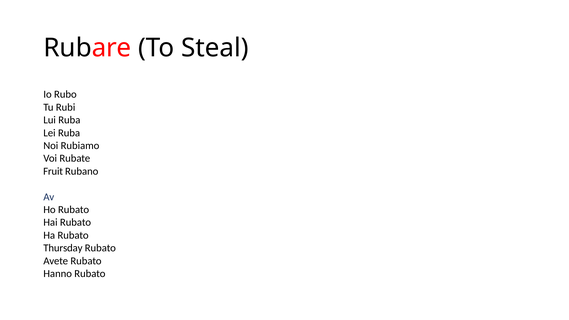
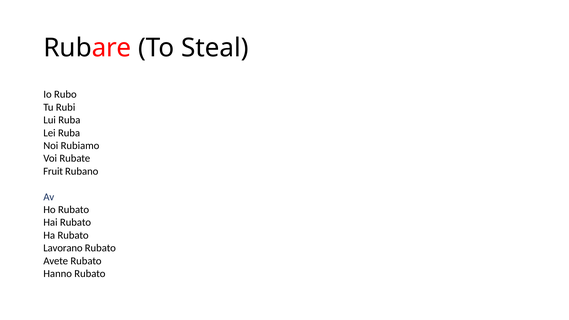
Thursday: Thursday -> Lavorano (63, 248)
